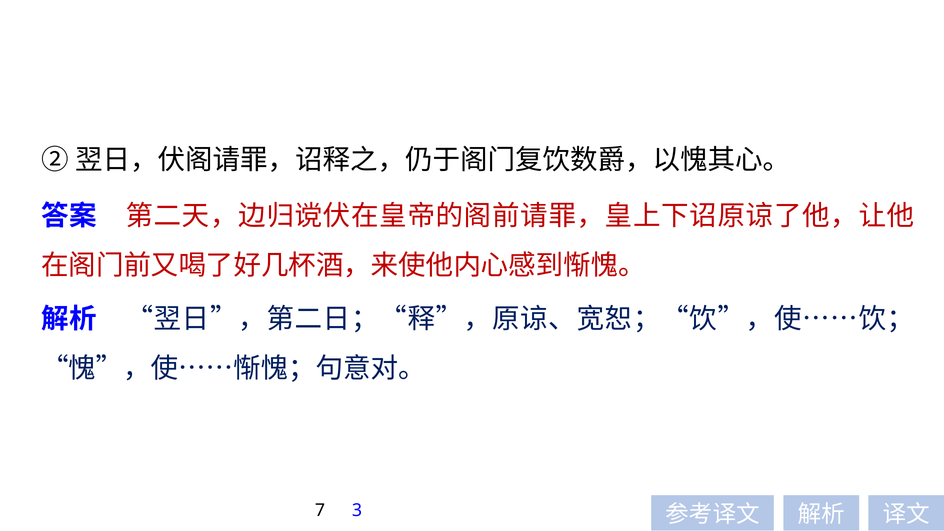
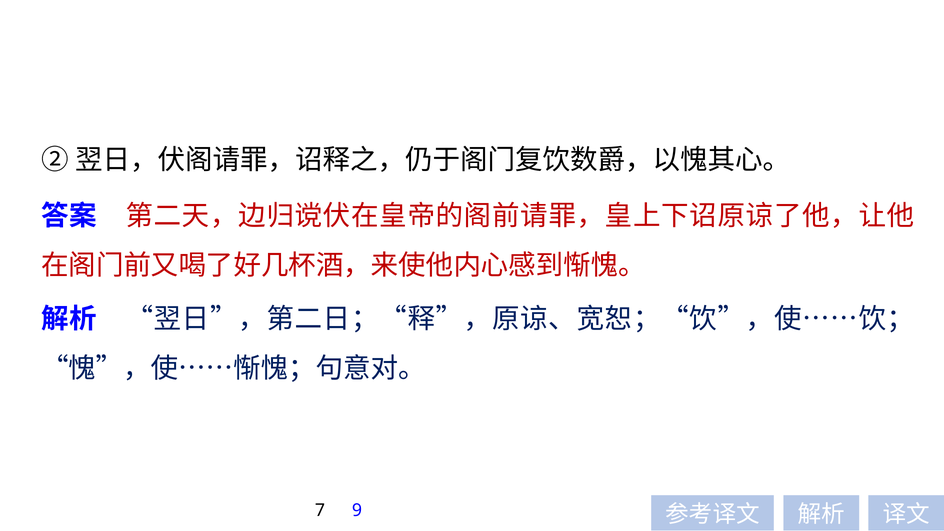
3: 3 -> 9 (357, 510)
